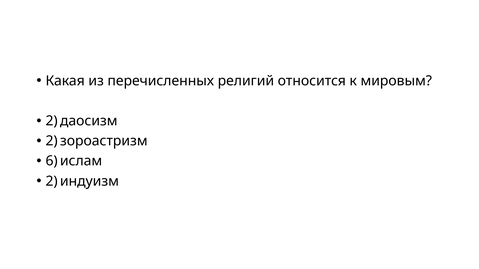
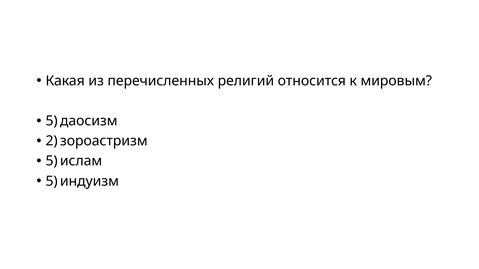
2: 2 -> 5 (52, 121)
6: 6 -> 5 (52, 161)
2: 2 -> 5 (52, 181)
